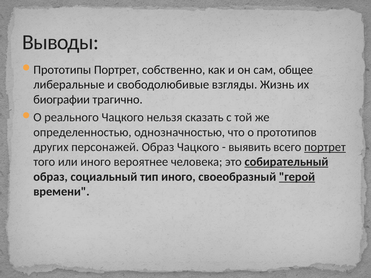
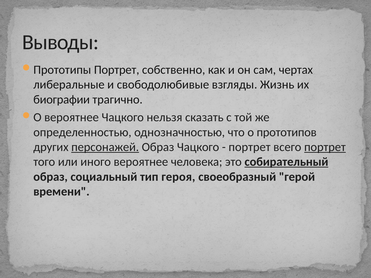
общее: общее -> чертах (296, 70)
реального: реального -> вероятнее (72, 118)
персонажей underline: none -> present (105, 147)
выявить: выявить -> портрет (250, 147)
тип иного: иного -> героя (178, 177)
герой underline: present -> none (297, 177)
